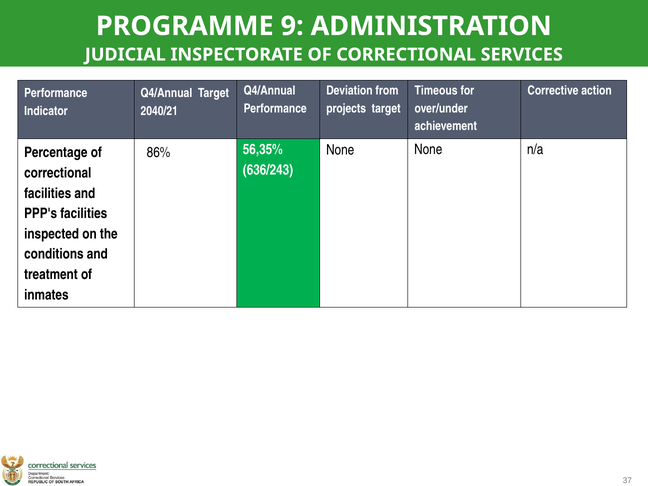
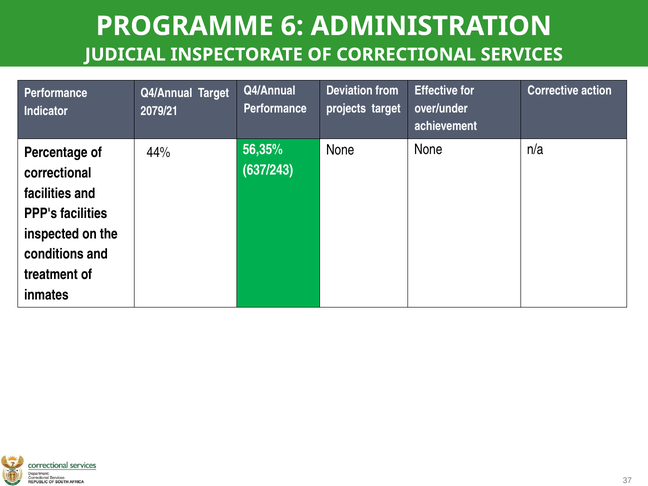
9: 9 -> 6 (292, 26)
Timeous: Timeous -> Effective (436, 91)
2040/21: 2040/21 -> 2079/21 (159, 111)
86%: 86% -> 44% (158, 153)
636/243: 636/243 -> 637/243 (268, 170)
